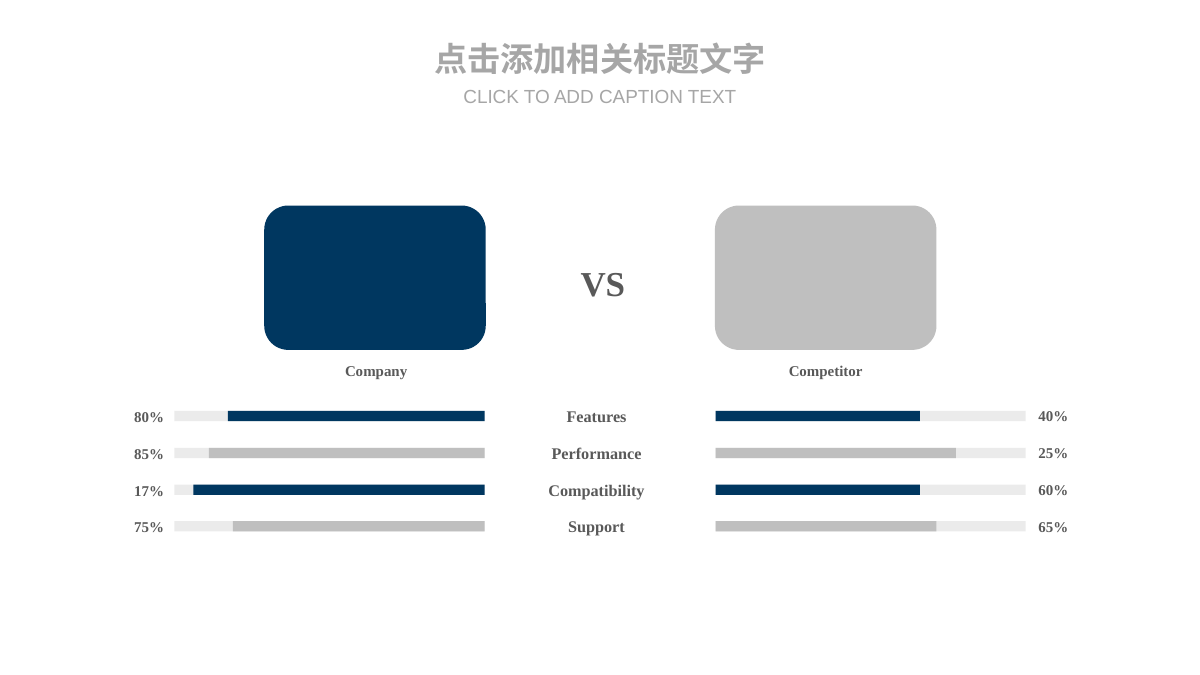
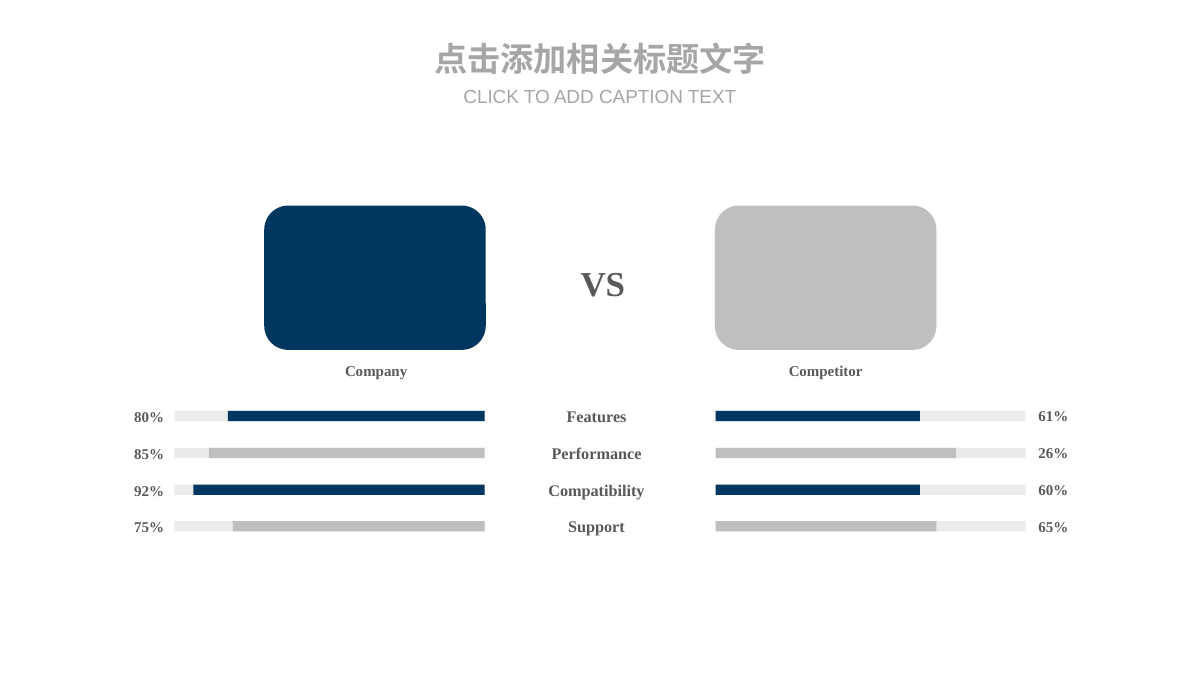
40%: 40% -> 61% (1053, 417)
25%: 25% -> 26% (1053, 454)
17%: 17% -> 92% (149, 491)
